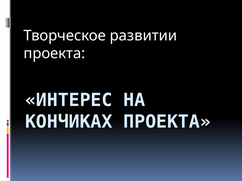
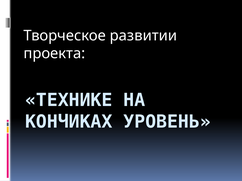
ИНТЕРЕС: ИНТЕРЕС -> ТЕХНИКЕ (69, 100)
КОНЧИКАХ ПРОЕКТА: ПРОЕКТА -> УРОВЕНЬ (167, 122)
